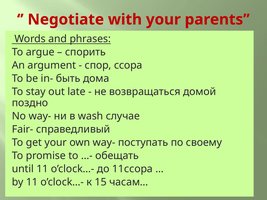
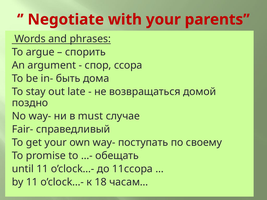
wash: wash -> must (91, 116)
15: 15 -> 18 (101, 182)
